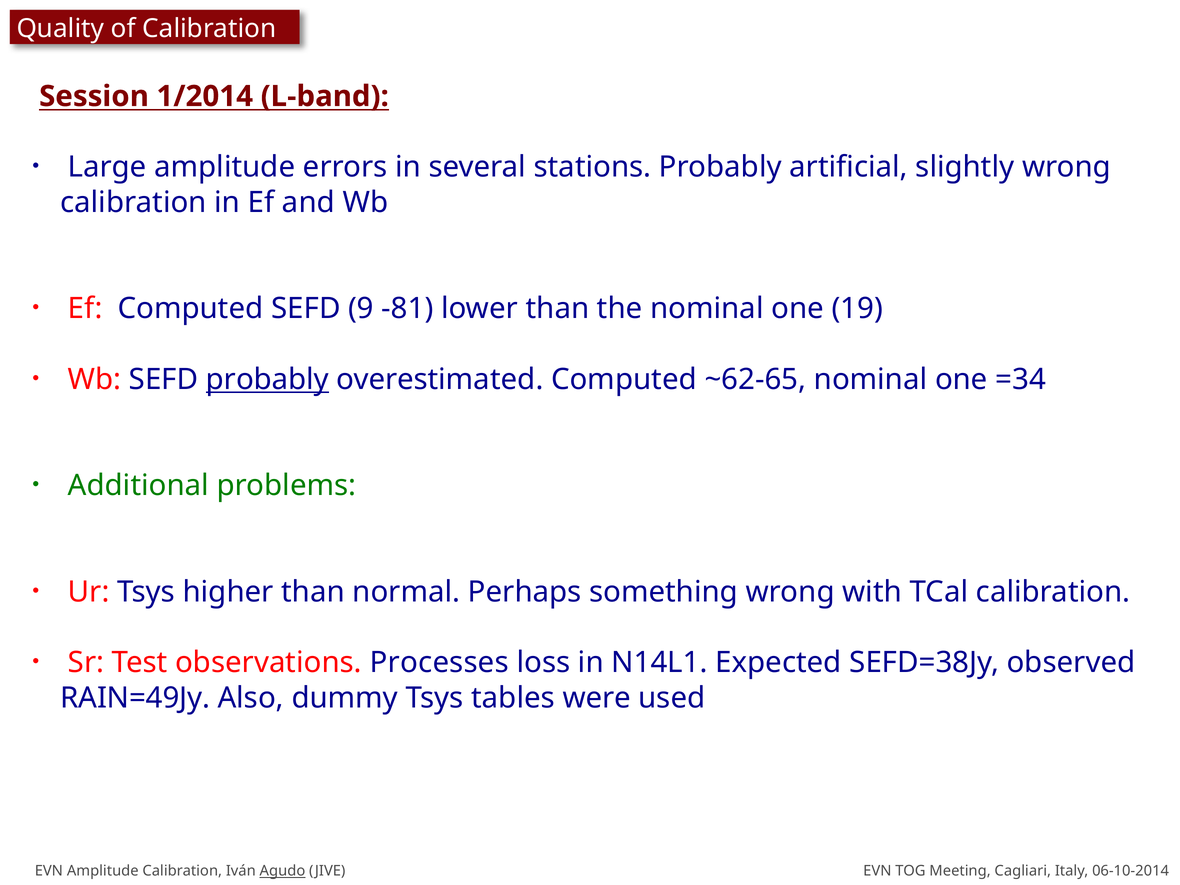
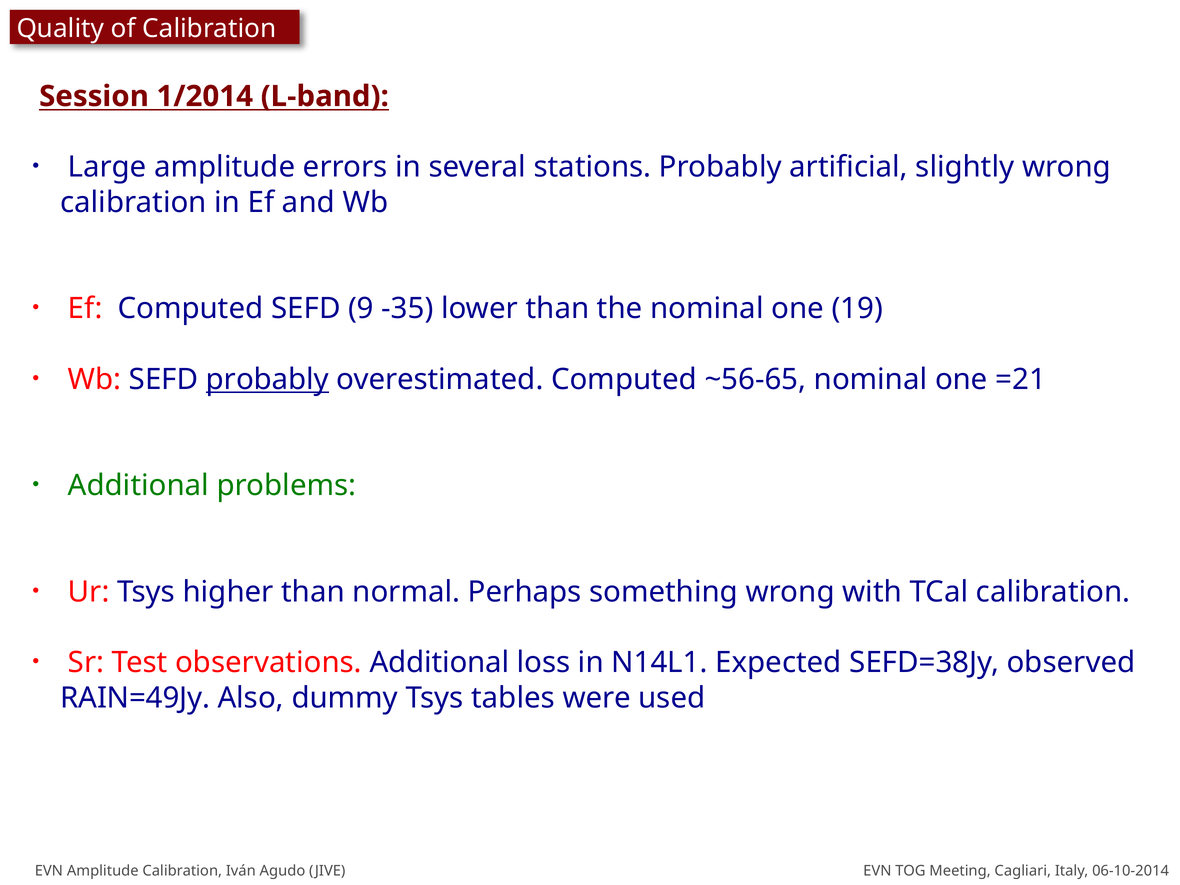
-81: -81 -> -35 (408, 309)
~62-65: ~62-65 -> ~56-65 (755, 380)
=34: =34 -> =21 (1021, 380)
observations Processes: Processes -> Additional (440, 663)
Agudo underline: present -> none (282, 871)
